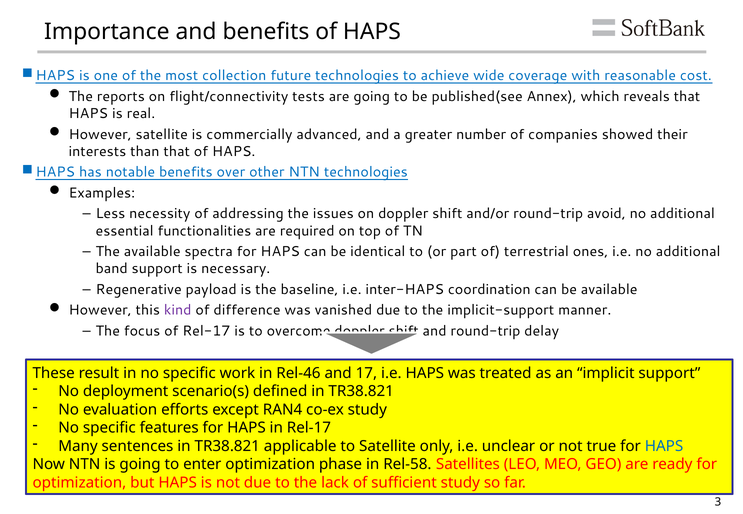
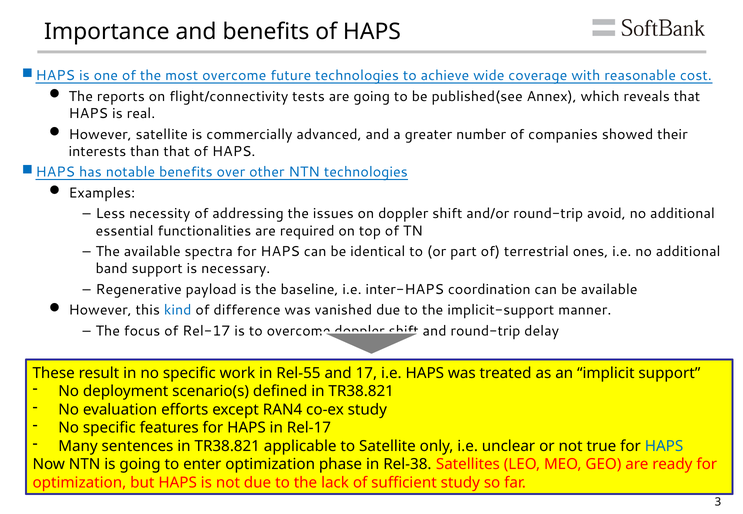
most collection: collection -> overcome (234, 76)
kind colour: purple -> blue (178, 310)
Rel-46: Rel-46 -> Rel-55 (298, 373)
Rel-58: Rel-58 -> Rel-38 (407, 465)
